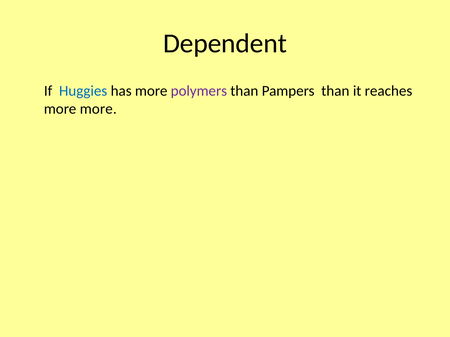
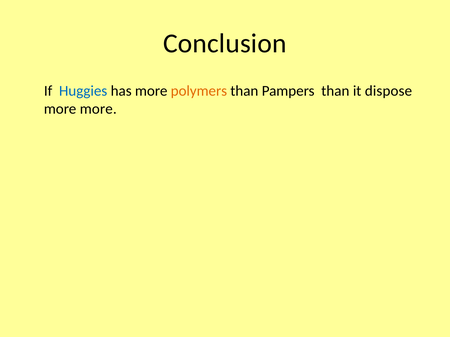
Dependent: Dependent -> Conclusion (225, 44)
polymers colour: purple -> orange (199, 91)
reaches: reaches -> dispose (388, 91)
